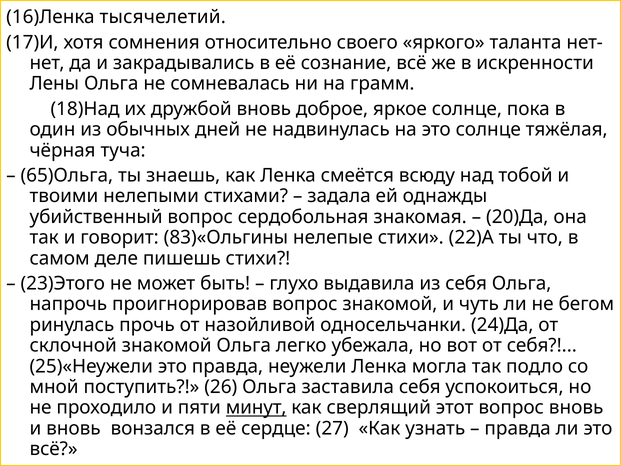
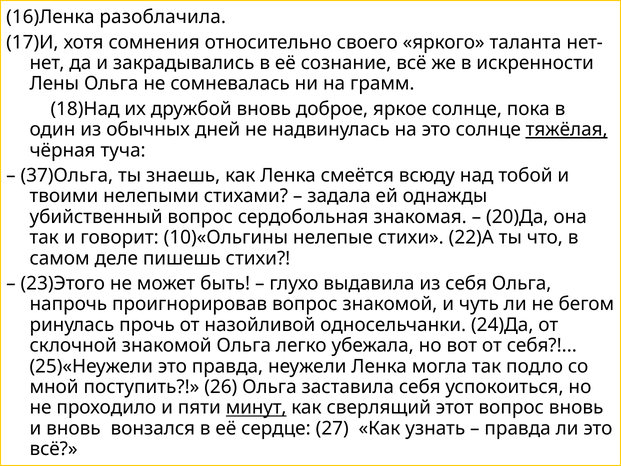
тысячелетий: тысячелетий -> разоблачила (163, 17)
тяжёлая underline: none -> present (567, 129)
65)Ольга: 65)Ольга -> 37)Ольга (67, 175)
83)«Ольгины: 83)«Ольгины -> 10)«Ольгины (226, 237)
